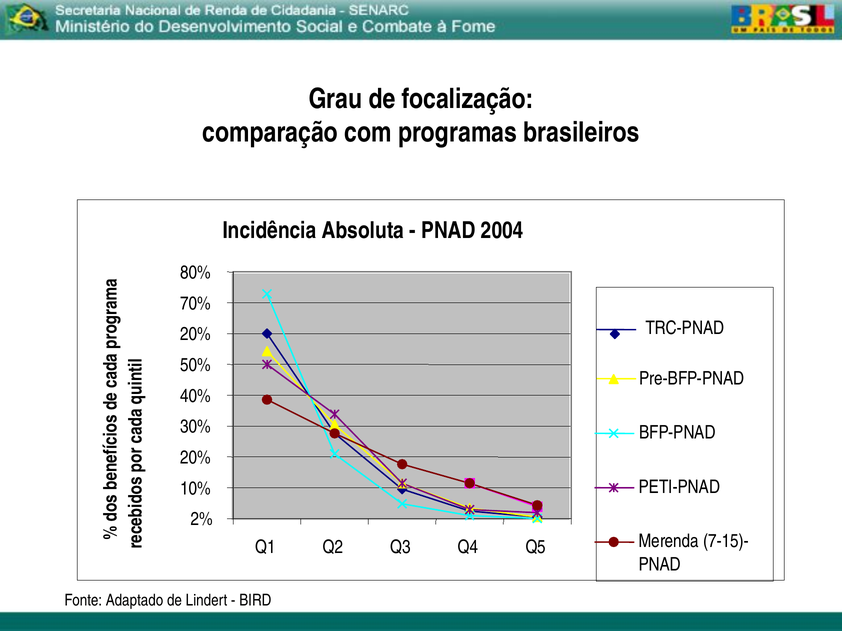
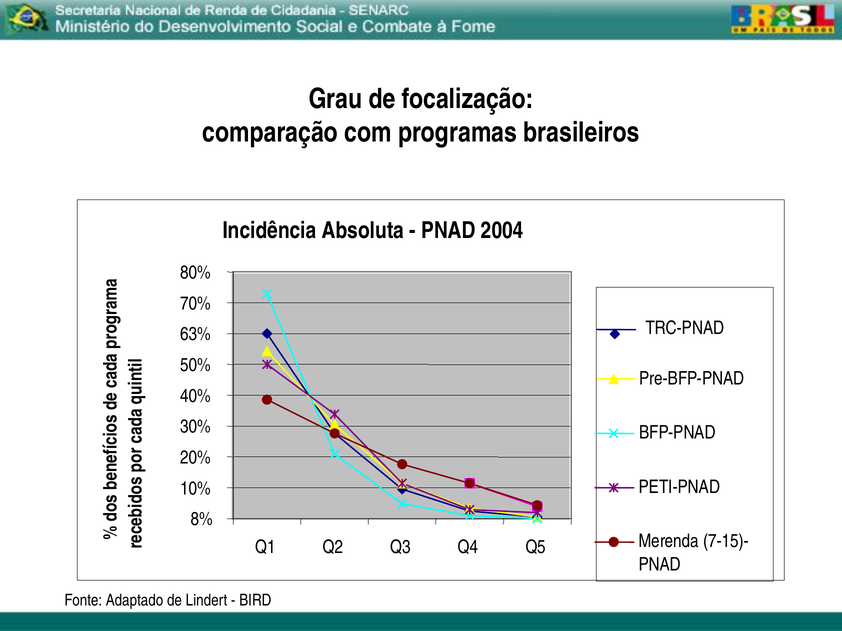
20%: 20% -> 63% (196, 335)
2%: 2% -> 8% (202, 520)
